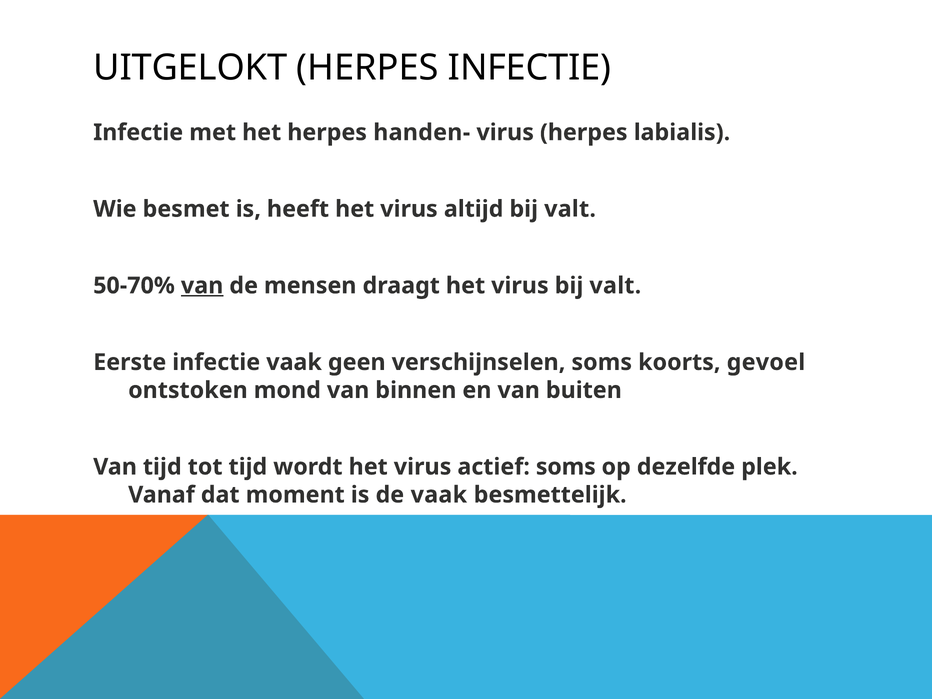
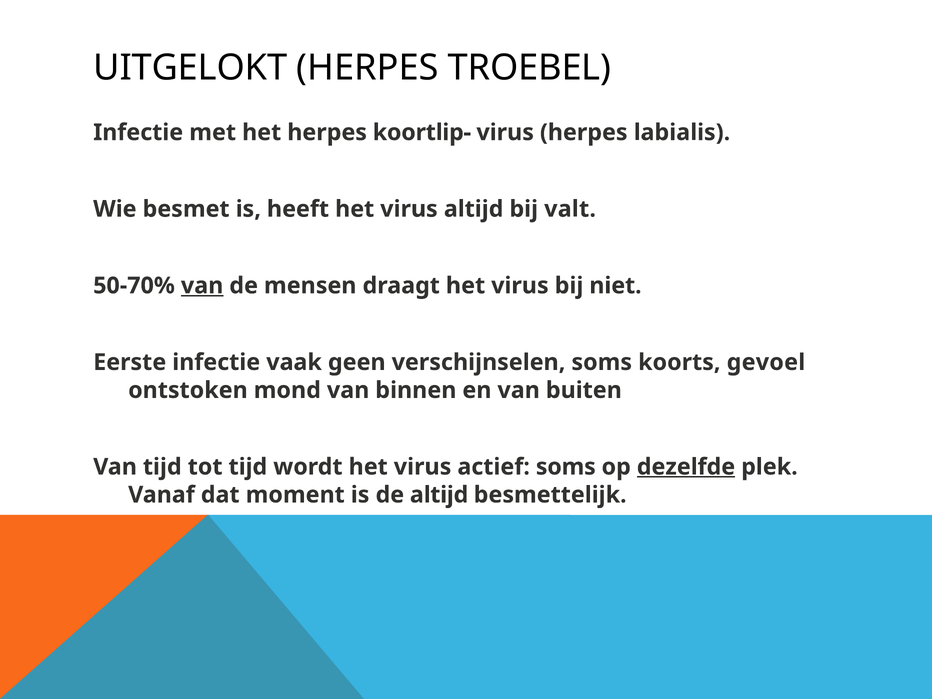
HERPES INFECTIE: INFECTIE -> TROEBEL (530, 68)
handen-: handen- -> koortlip- (422, 132)
virus bij valt: valt -> niet (615, 286)
dezelfde underline: none -> present (686, 467)
de vaak: vaak -> altijd (439, 495)
